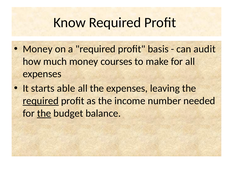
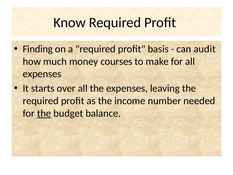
Money: Money -> Finding (38, 49)
able: able -> over (66, 88)
required underline: present -> none (41, 101)
